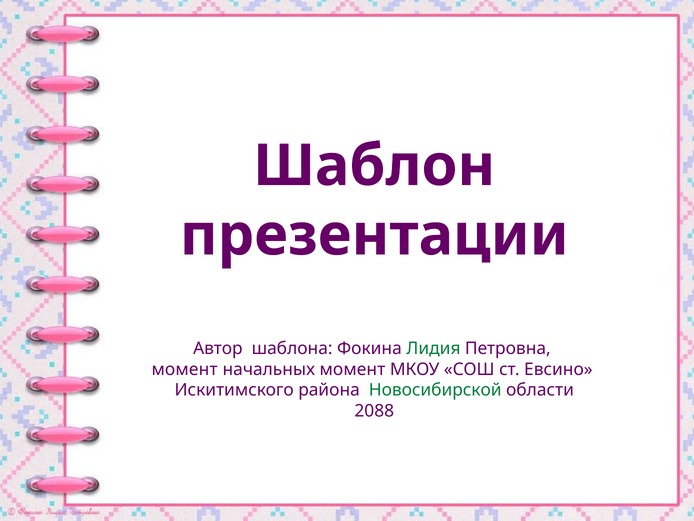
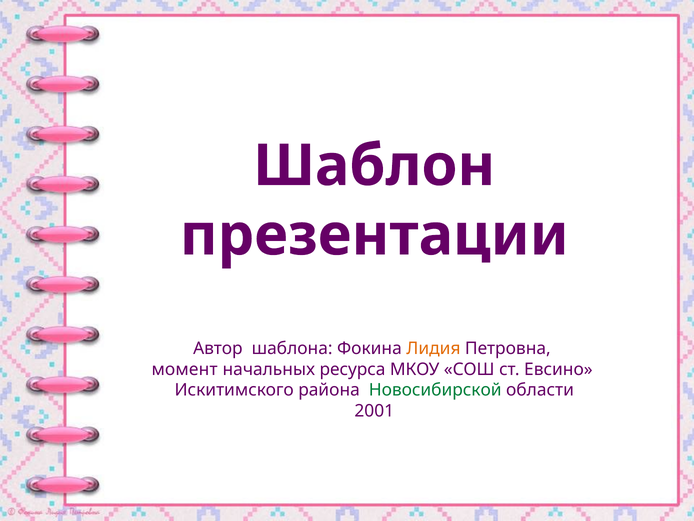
Лидия colour: green -> orange (433, 348)
начальных момент: момент -> ресурса (353, 369)
2088: 2088 -> 2001 (374, 411)
